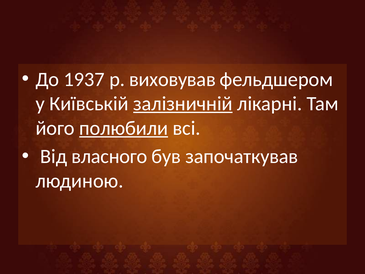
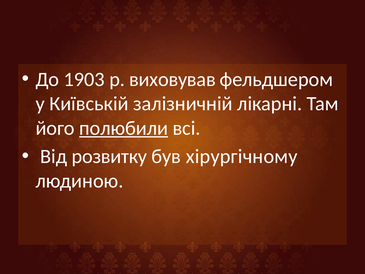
1937: 1937 -> 1903 (84, 79)
залізничній underline: present -> none (183, 104)
власного: власного -> розвитку (109, 156)
започаткував: започаткував -> хірургічному (242, 156)
